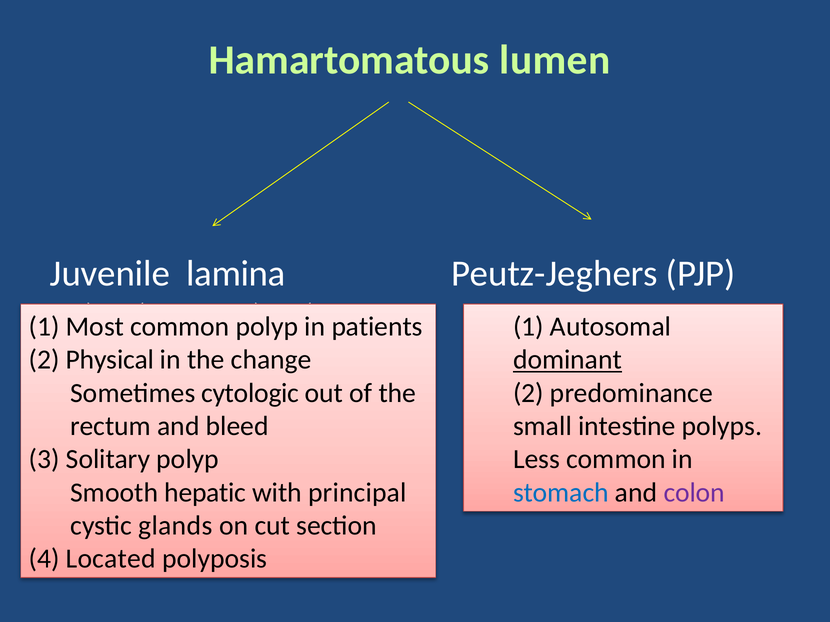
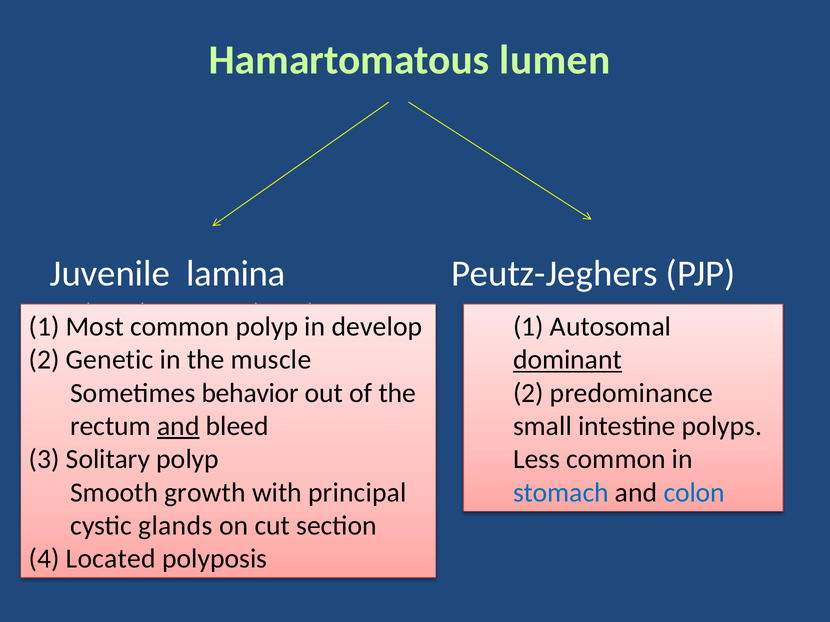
patients: patients -> develop (377, 327)
Physical: Physical -> Genetic (110, 360)
change: change -> muscle (271, 360)
cytologic: cytologic -> behavior (250, 393)
and underline: none -> present (178, 427)
hepatic: hepatic -> growth (205, 493)
colon colour: purple -> blue (694, 493)
